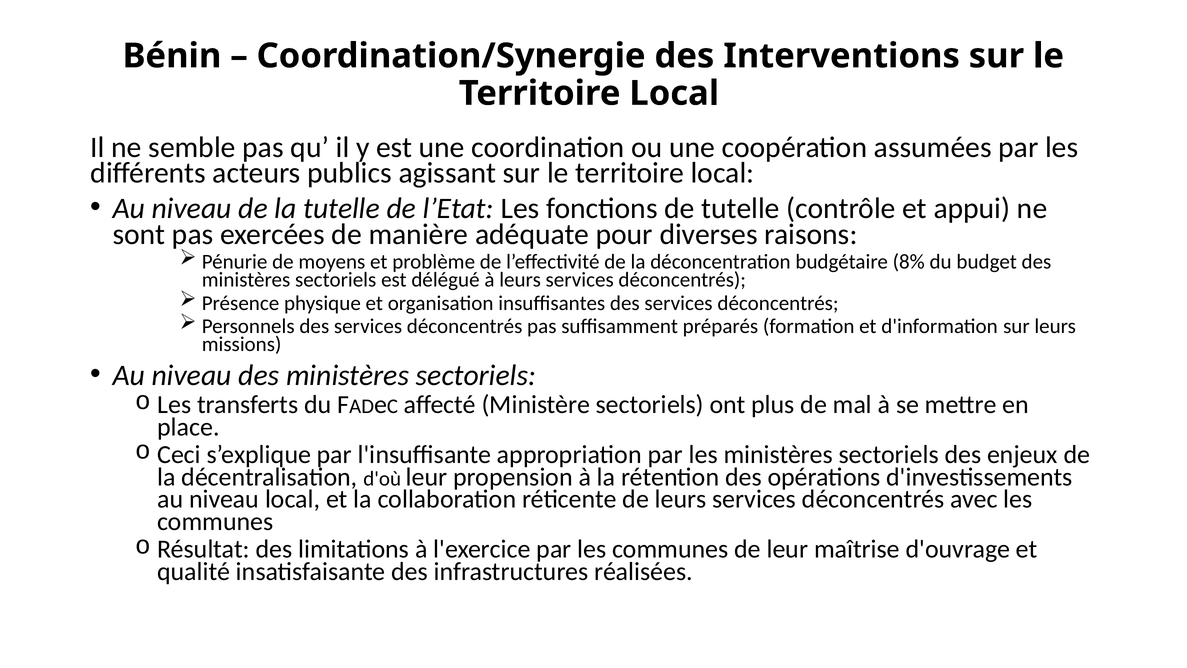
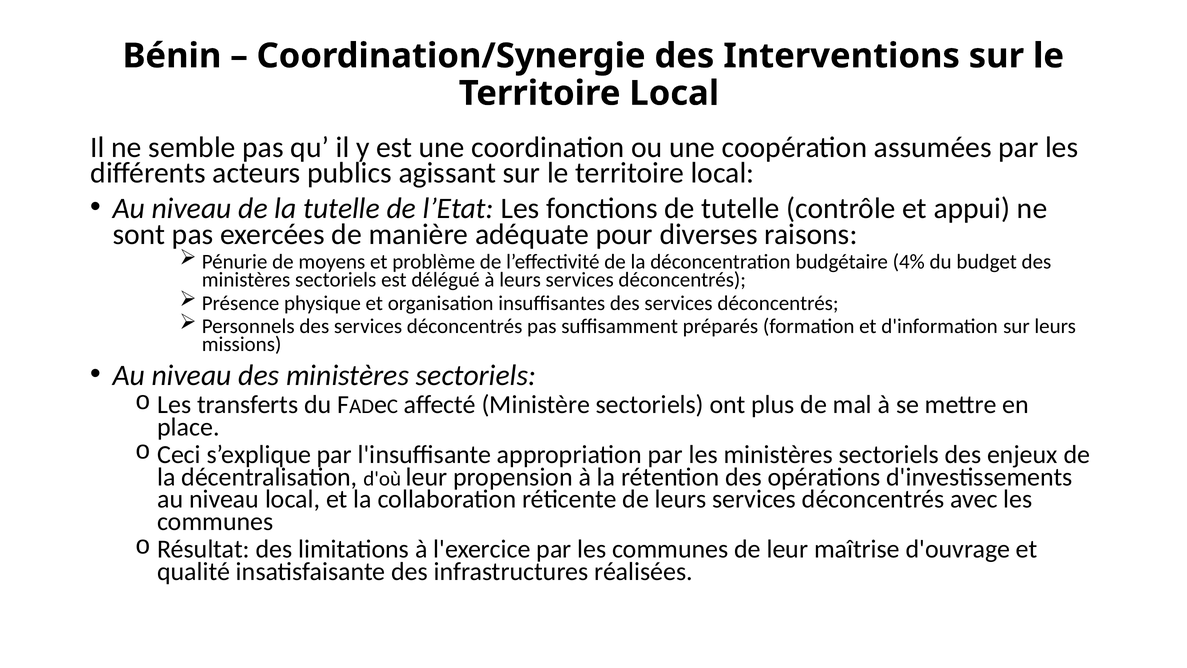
8%: 8% -> 4% (909, 262)
